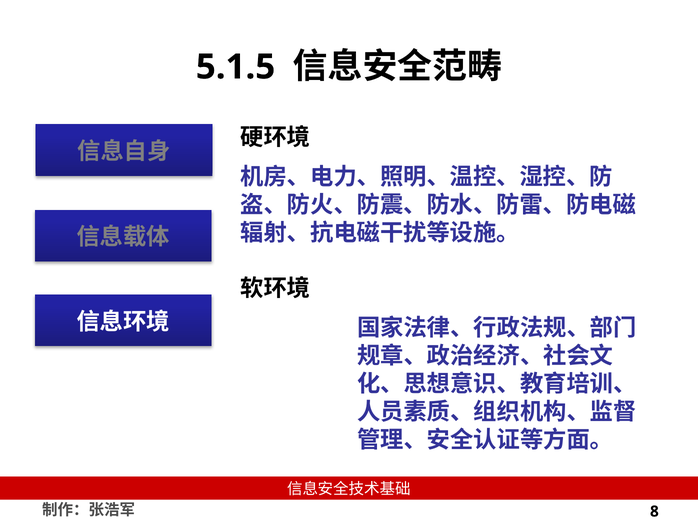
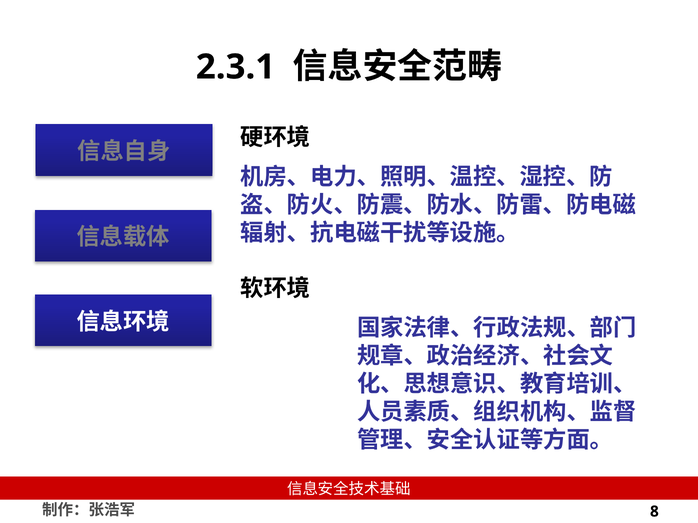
5.1.5: 5.1.5 -> 2.3.1 (236, 67)
